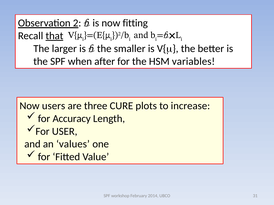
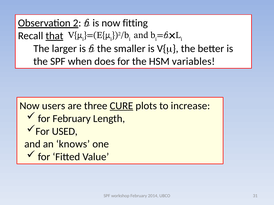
after: after -> does (105, 62)
CURE underline: none -> present (121, 106)
for Accuracy: Accuracy -> February (72, 119)
USER: USER -> USED (65, 132)
values: values -> knows (73, 144)
